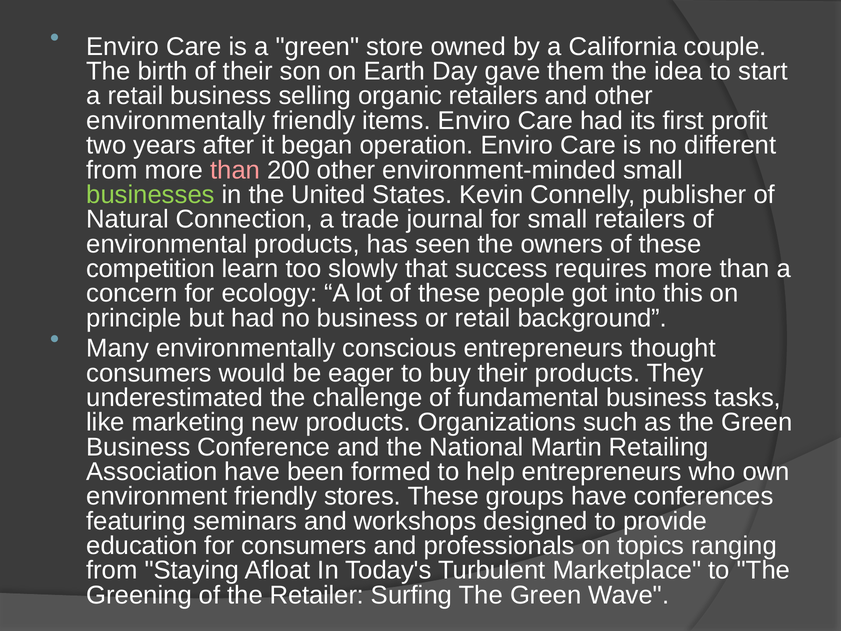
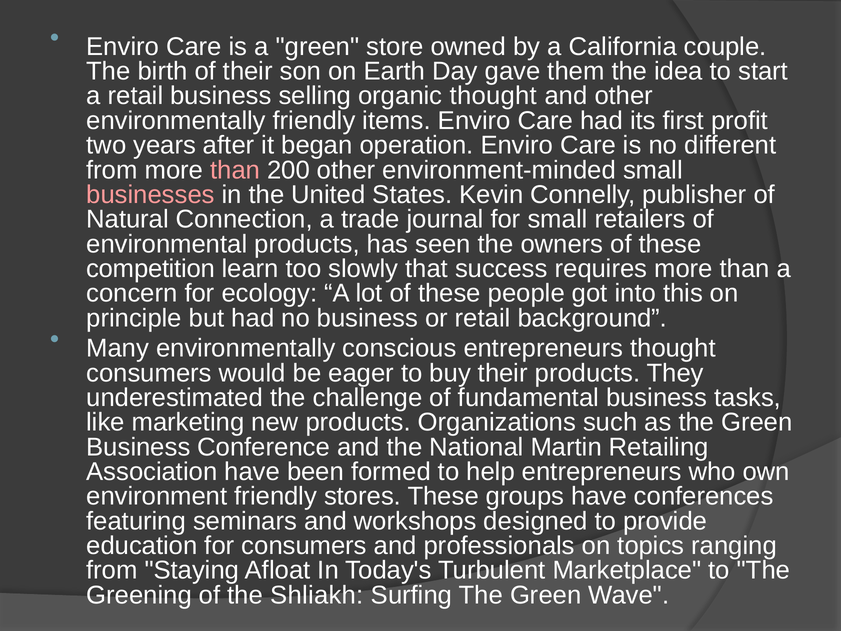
organic retailers: retailers -> thought (493, 96)
businesses colour: light green -> pink (151, 195)
Retailer: Retailer -> Shliakh (317, 595)
